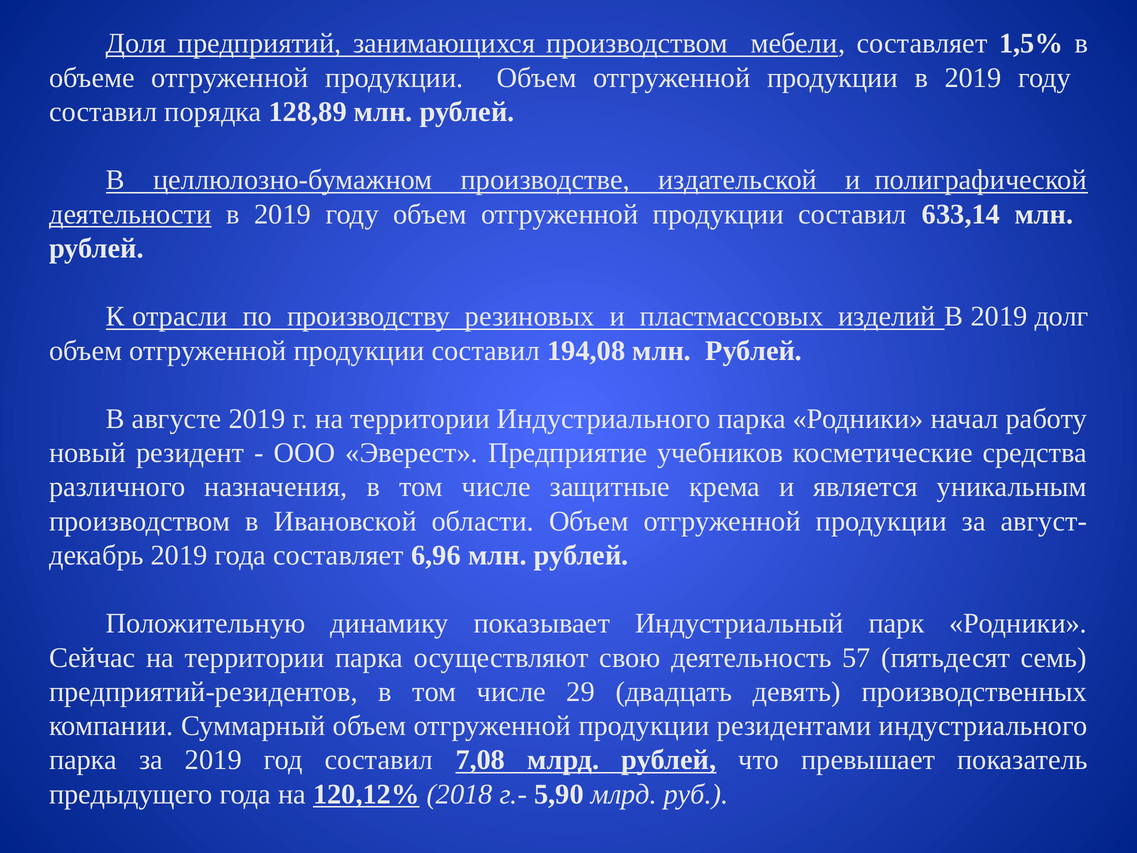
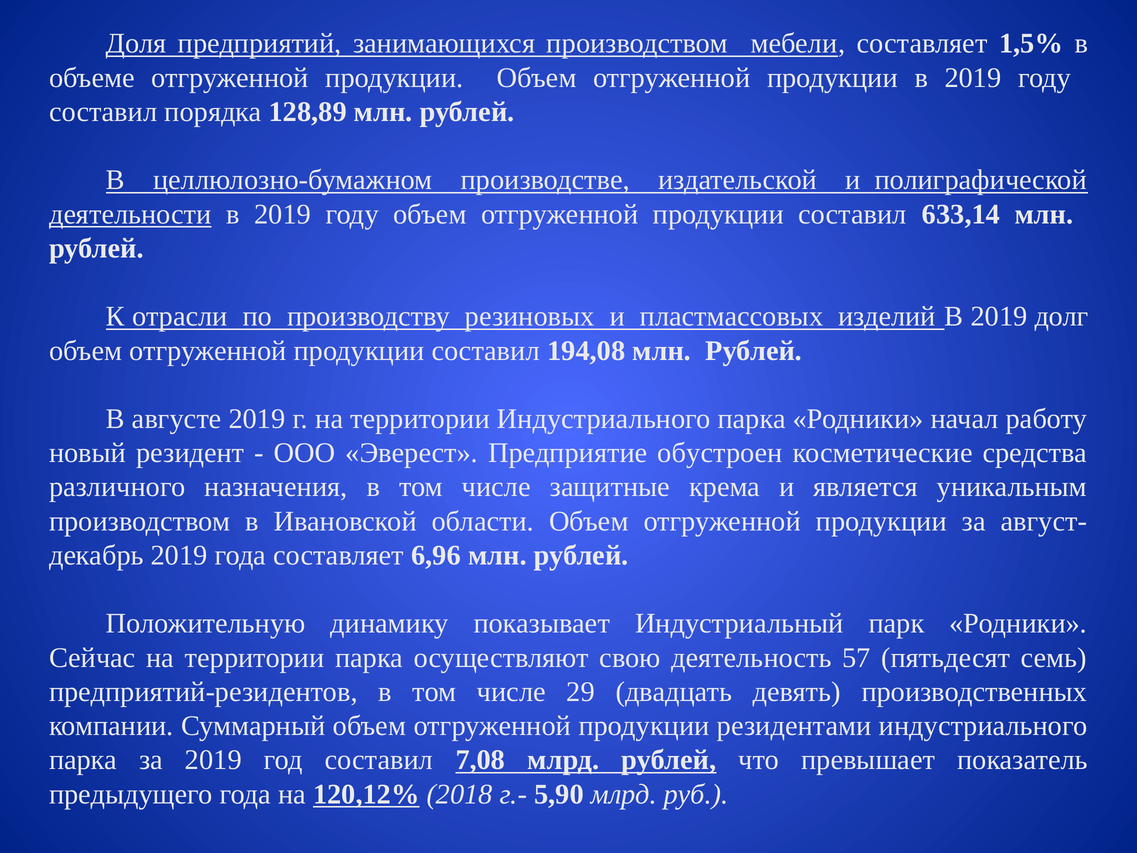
учебников: учебников -> обустроен (720, 453)
